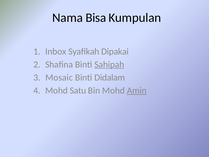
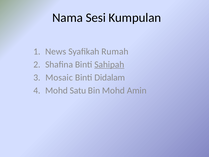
Bisa: Bisa -> Sesi (96, 18)
Inbox: Inbox -> News (56, 51)
Dipakai: Dipakai -> Rumah (115, 51)
Amin underline: present -> none (137, 90)
